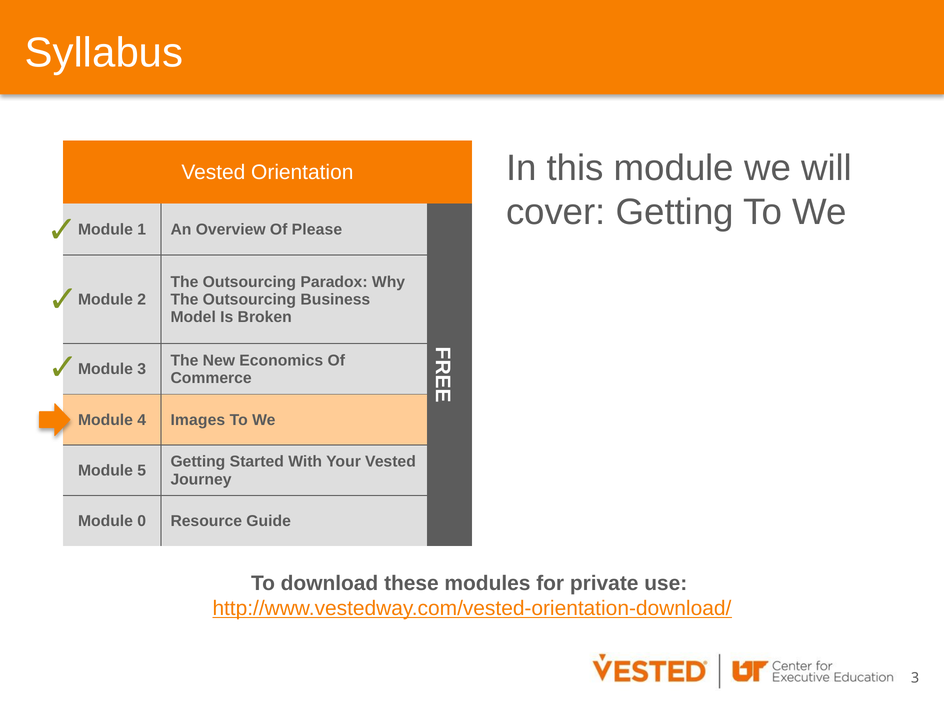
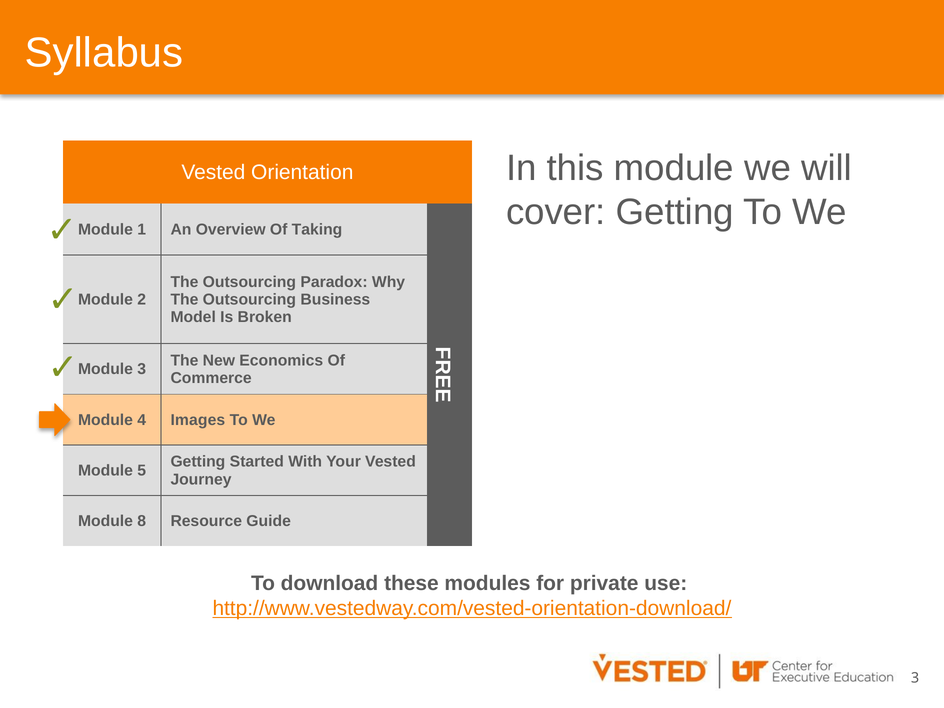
Please: Please -> Taking (317, 229)
0: 0 -> 8 (142, 521)
